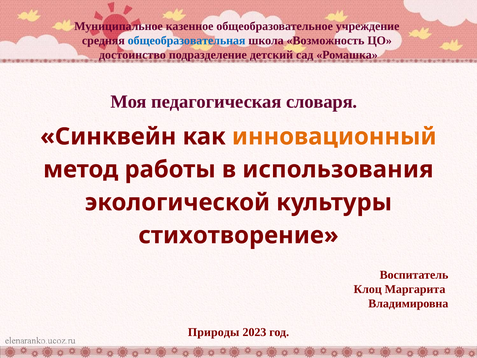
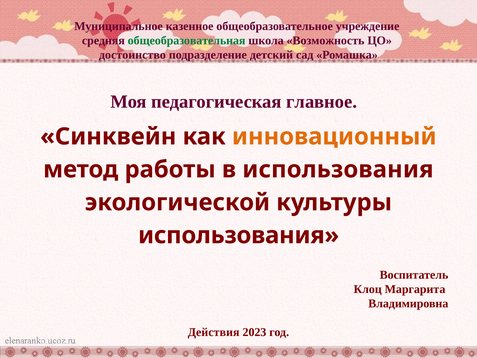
общеобразовательная colour: blue -> green (187, 40)
словаря: словаря -> главное (322, 102)
стихотворение: стихотворение -> использования (239, 235)
Природы: Природы -> Действия (214, 332)
